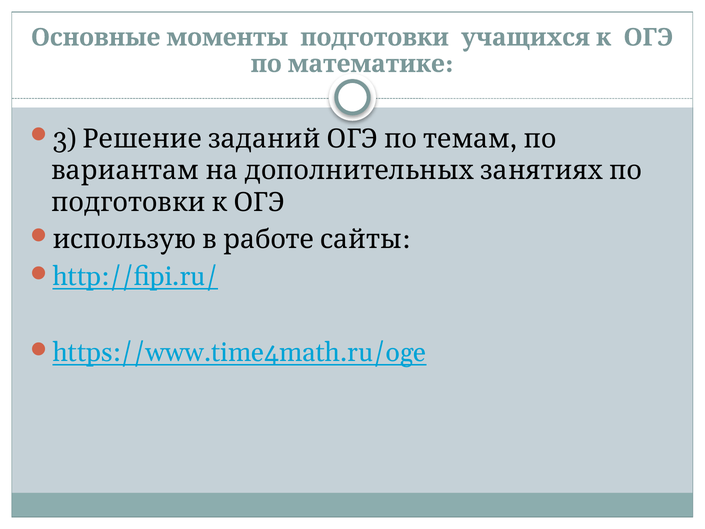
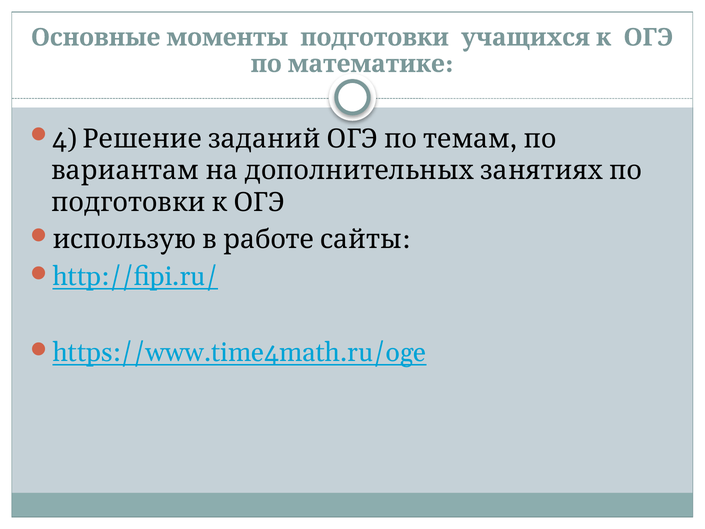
3: 3 -> 4 (65, 139)
